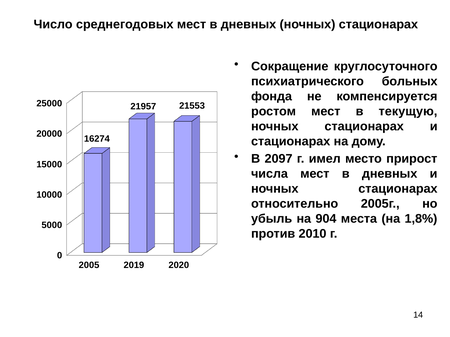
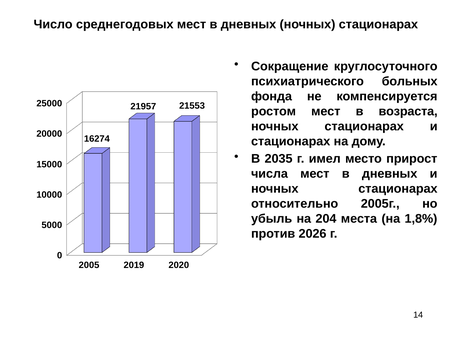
текущую: текущую -> возраста (408, 111)
2097: 2097 -> 2035 (279, 159)
904: 904 -> 204 (326, 219)
2010: 2010 -> 2026 (313, 234)
